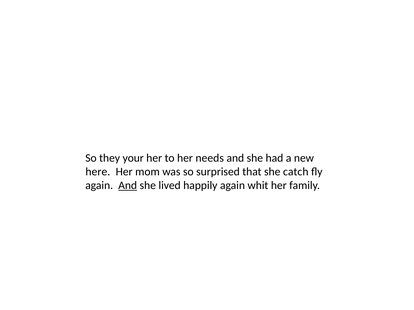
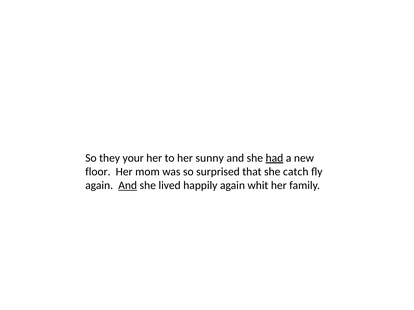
needs: needs -> sunny (210, 158)
had underline: none -> present (274, 158)
here: here -> floor (98, 172)
